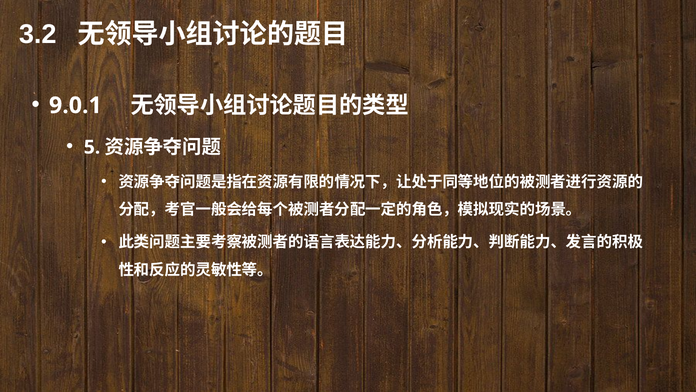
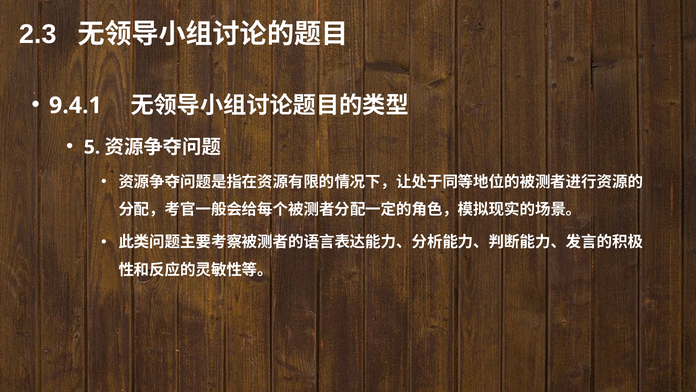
3.2: 3.2 -> 2.3 (38, 34)
9.0.1: 9.0.1 -> 9.4.1 (75, 105)
